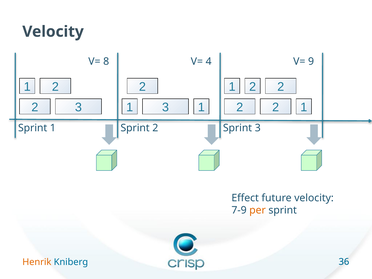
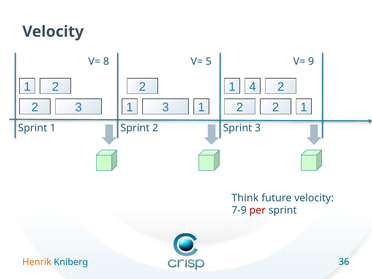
4: 4 -> 5 (209, 61)
2: 2 -> 4 (253, 87)
Effect: Effect -> Think (245, 198)
per colour: orange -> red (258, 210)
